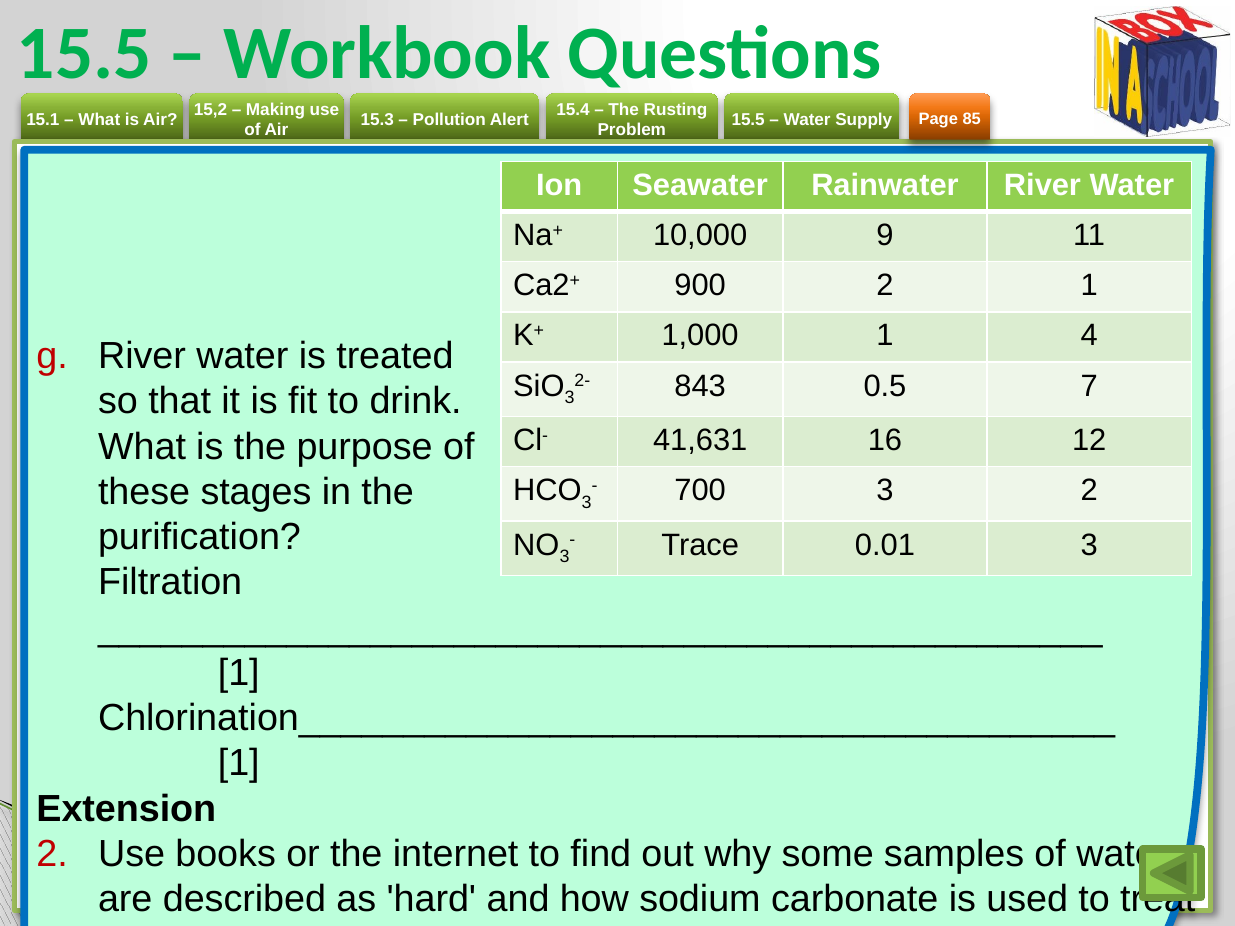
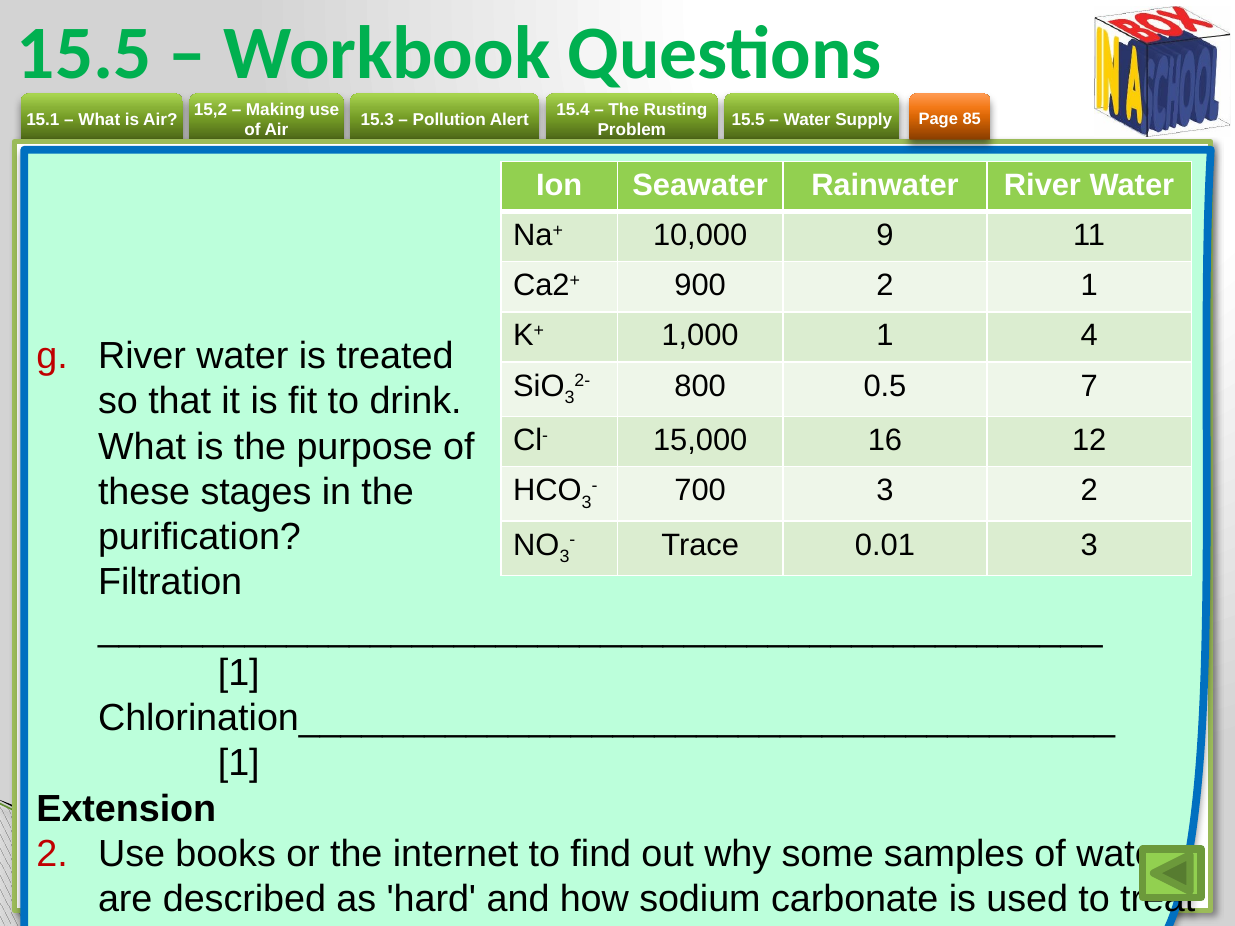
843: 843 -> 800 (700, 386)
41,631: 41,631 -> 15,000 (700, 440)
